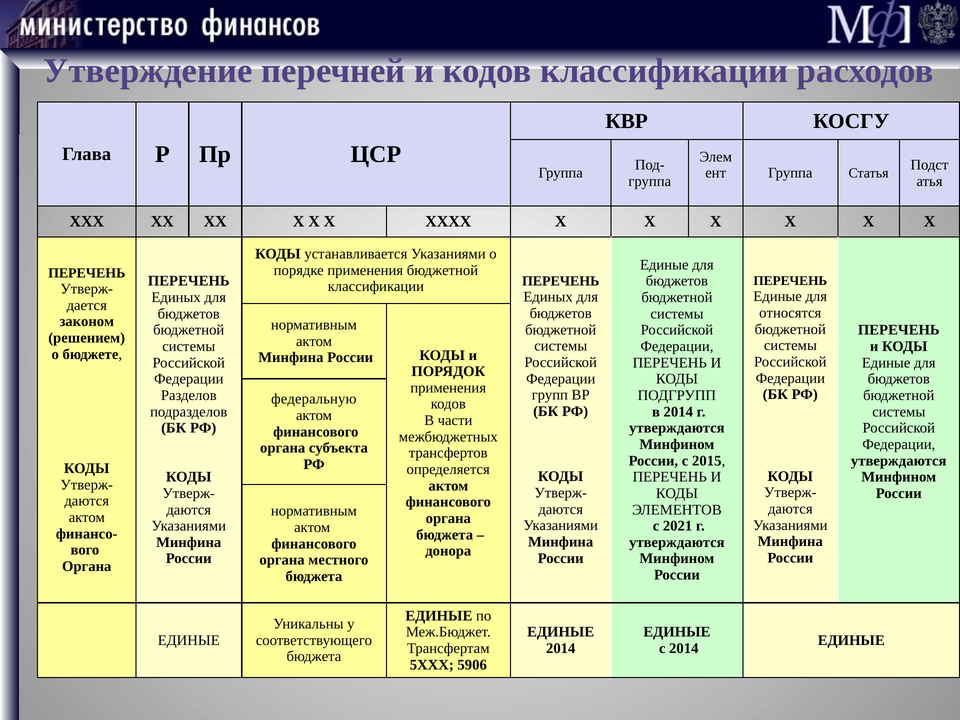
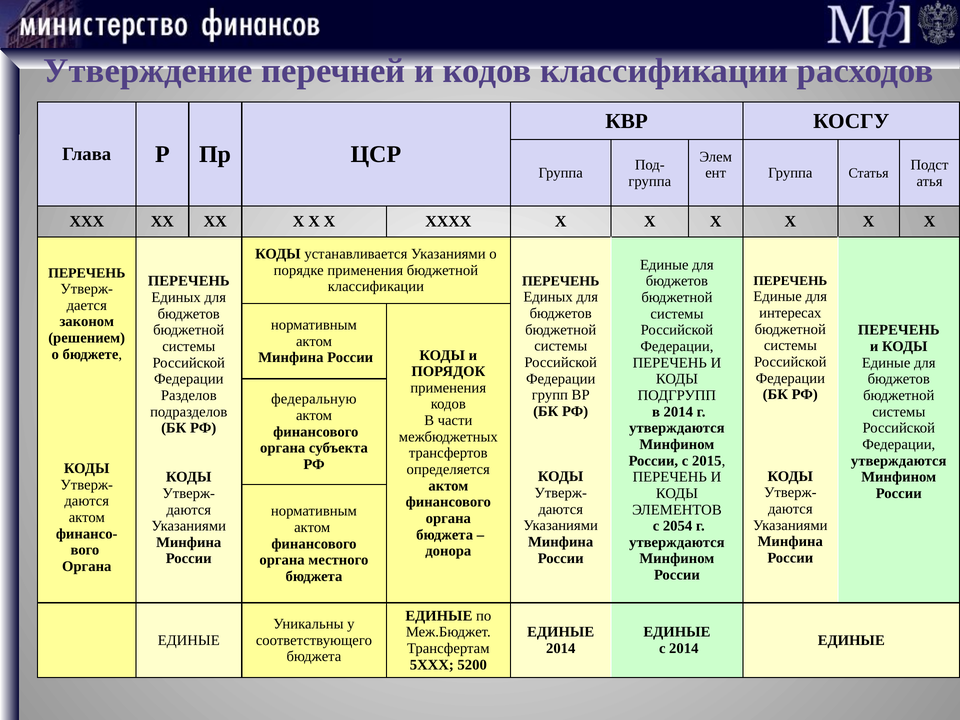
относятся: относятся -> интересах (790, 313)
2021: 2021 -> 2054 (678, 526)
5906: 5906 -> 5200 (472, 665)
